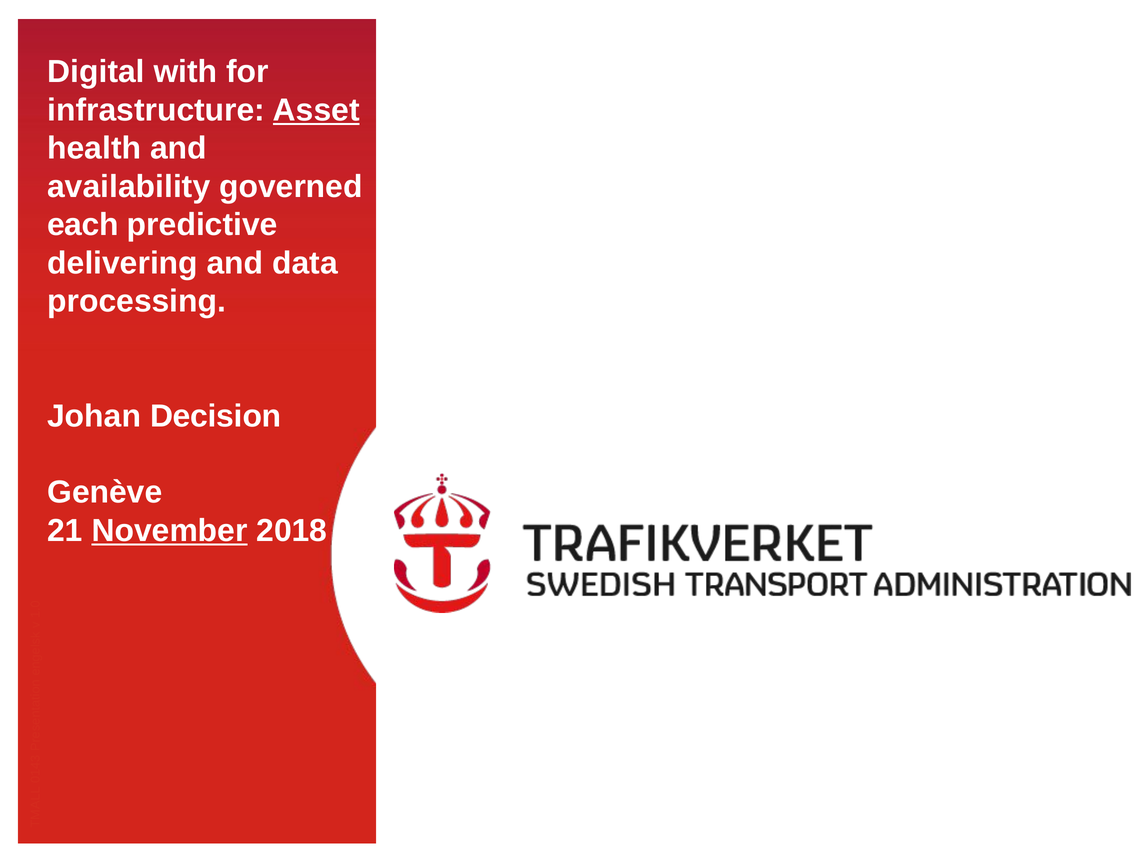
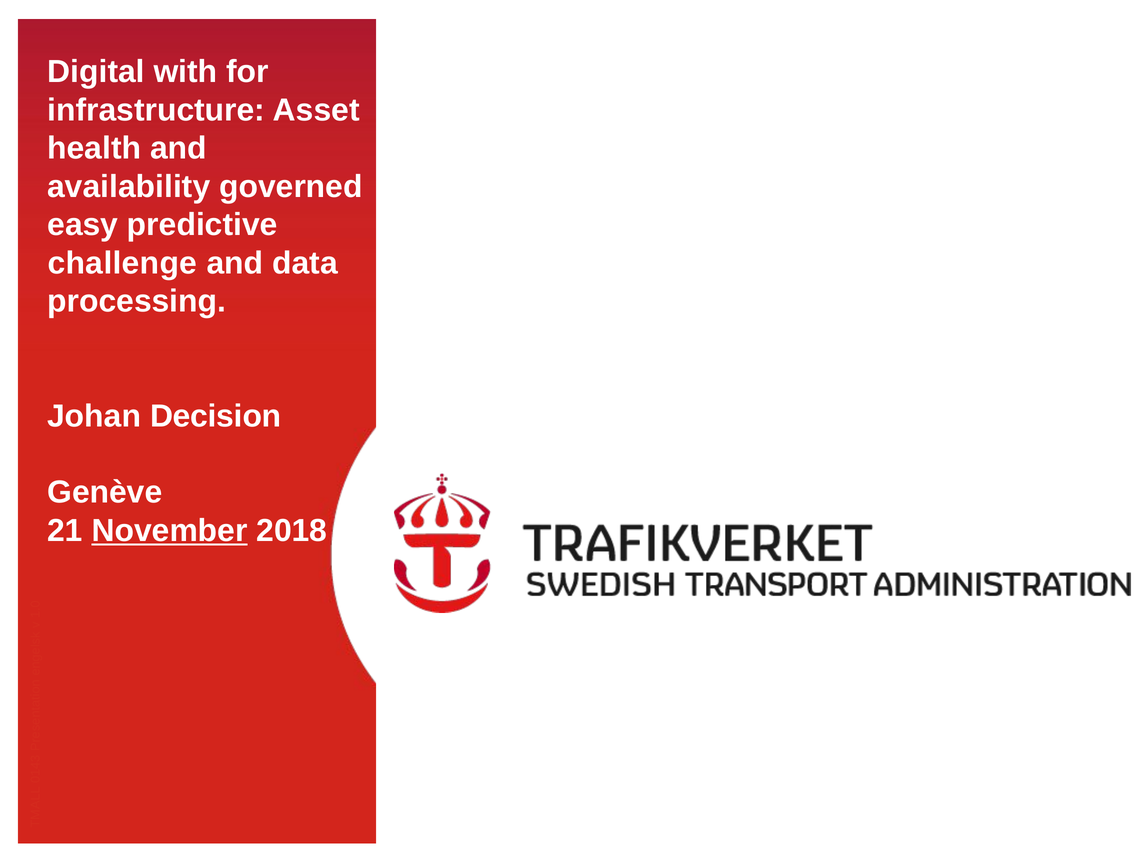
Asset underline: present -> none (316, 110)
each: each -> easy (83, 225)
delivering: delivering -> challenge (122, 263)
